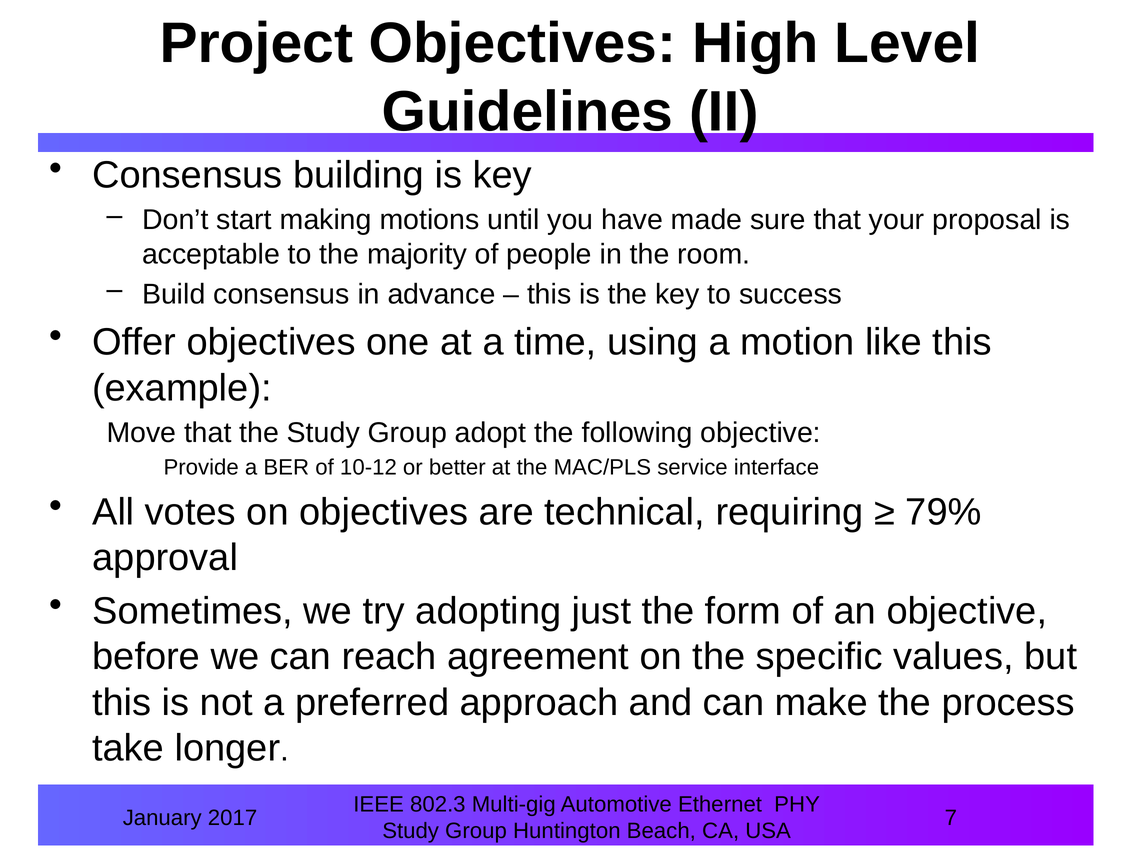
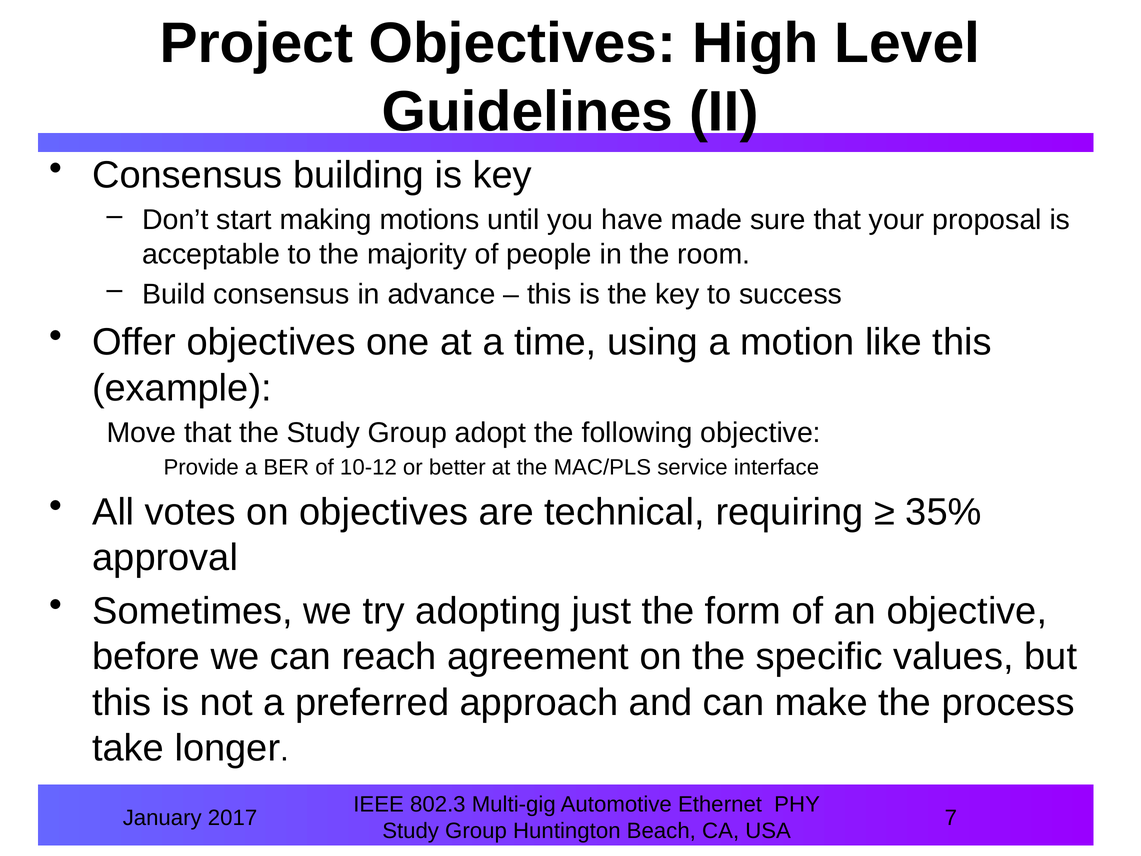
79%: 79% -> 35% (943, 512)
